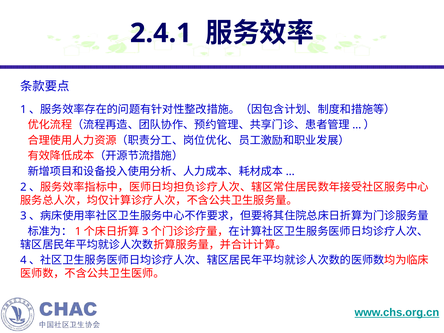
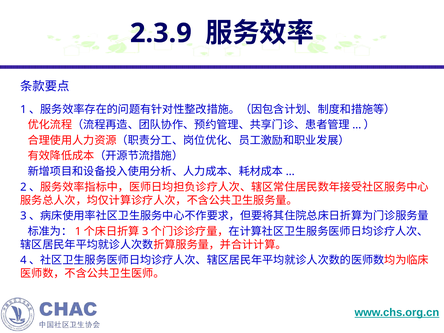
2.4.1: 2.4.1 -> 2.3.9 (161, 33)
